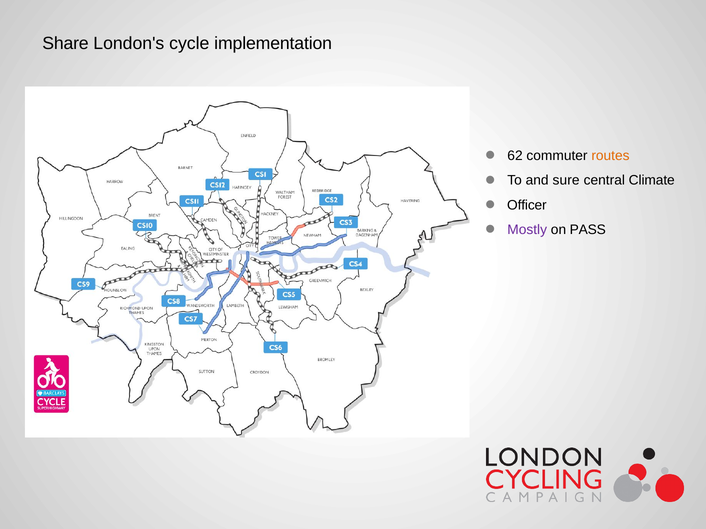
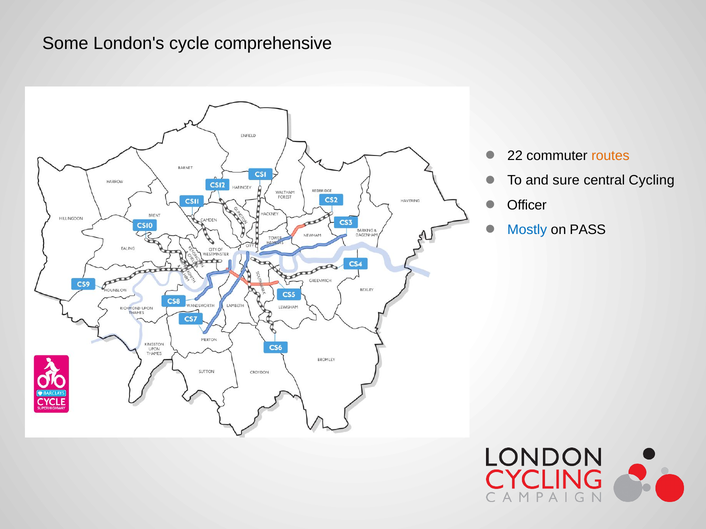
Share: Share -> Some (65, 43)
implementation: implementation -> comprehensive (273, 43)
62: 62 -> 22 (515, 156)
Climate: Climate -> Cycling (652, 181)
Mostly colour: purple -> blue (527, 230)
